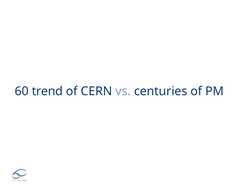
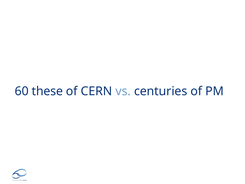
trend: trend -> these (47, 91)
